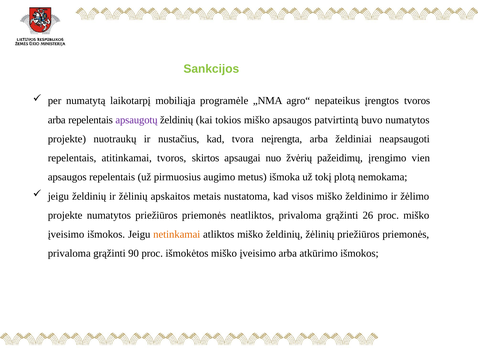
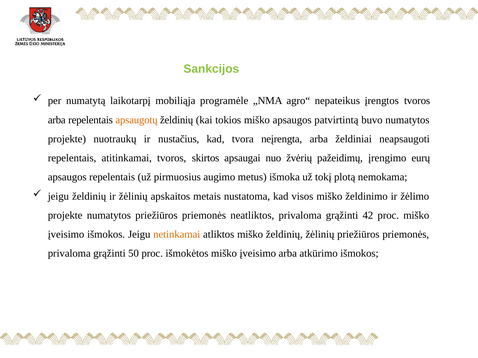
apsaugotų colour: purple -> orange (137, 120)
vien: vien -> eurų (421, 158)
26: 26 -> 42 (368, 216)
90: 90 -> 50 (134, 254)
